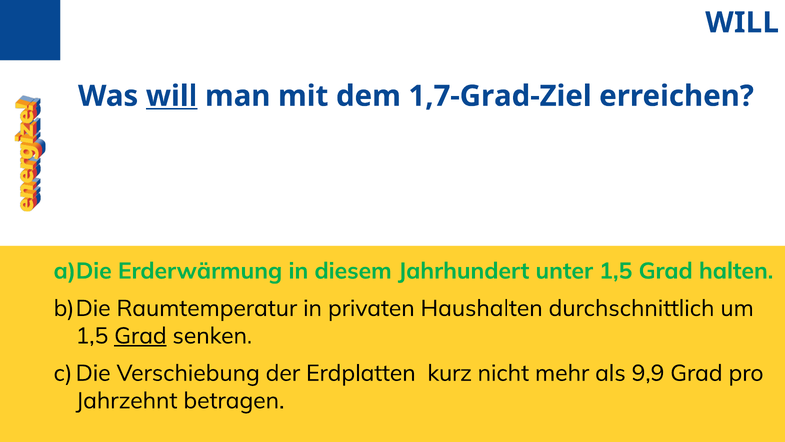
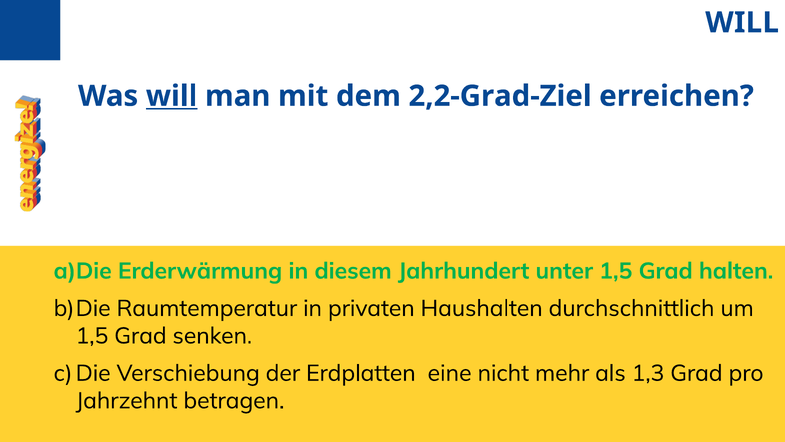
1,7-Grad-Ziel: 1,7-Grad-Ziel -> 2,2-Grad-Ziel (500, 96)
Grad underline: present -> none (140, 336)
kurz: kurz -> eine (450, 373)
9,9: 9,9 -> 1,3 (648, 373)
